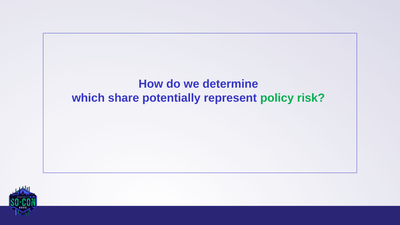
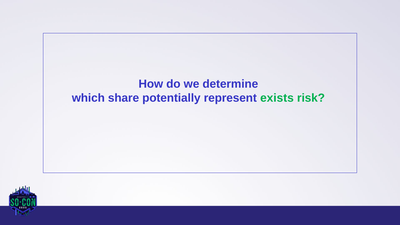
policy: policy -> exists (277, 98)
